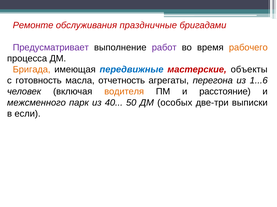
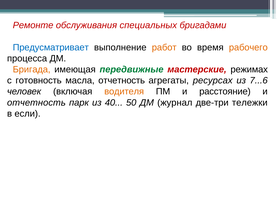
праздничные: праздничные -> специальных (148, 25)
Предусматривает colour: purple -> blue (51, 48)
работ colour: purple -> orange (164, 48)
передвижные colour: blue -> green (132, 70)
объекты: объекты -> режимах (249, 70)
перегона: перегона -> ресурсах (213, 81)
1...6: 1...6 -> 7...6 (259, 81)
межсменного: межсменного -> отчетность (36, 103)
особых: особых -> журнал (175, 103)
выписки: выписки -> тележки (250, 103)
